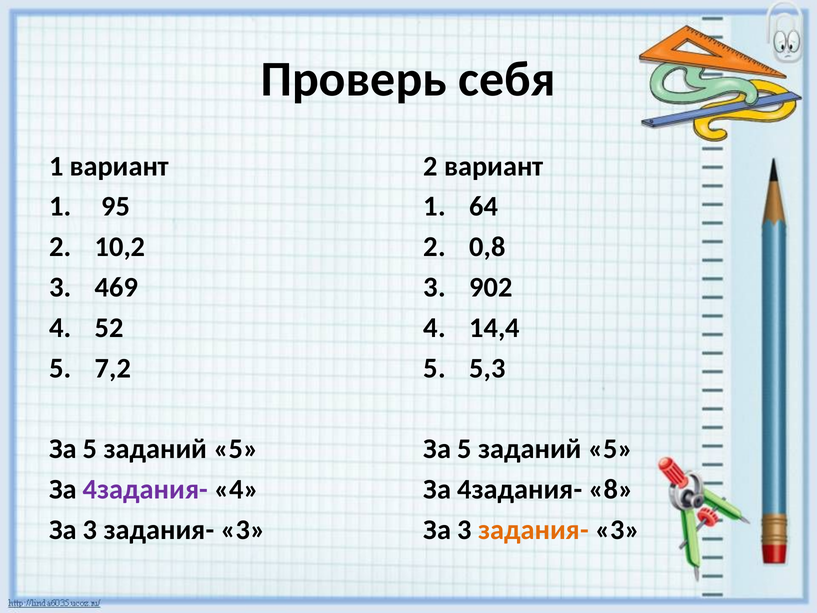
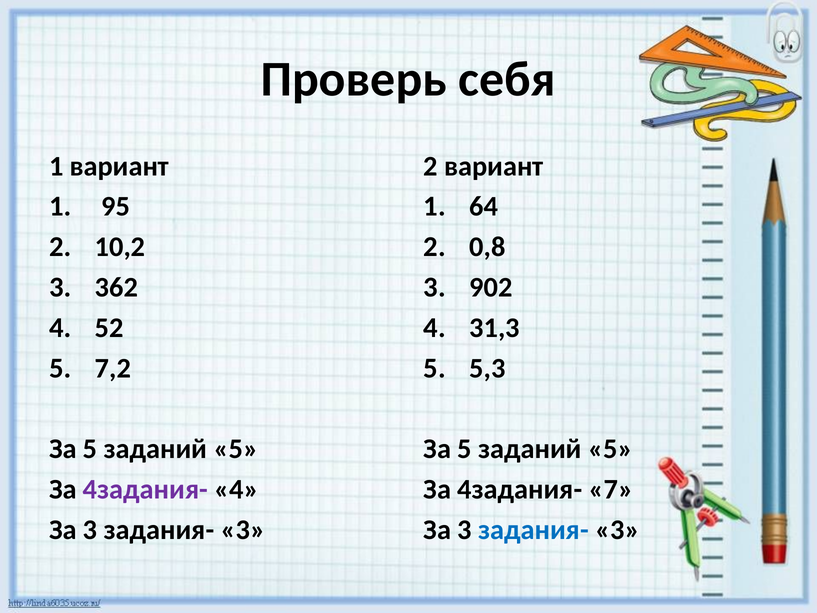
469: 469 -> 362 (116, 287)
14,4: 14,4 -> 31,3 (495, 328)
8: 8 -> 7 (611, 489)
задания- colour: orange -> blue (533, 530)
